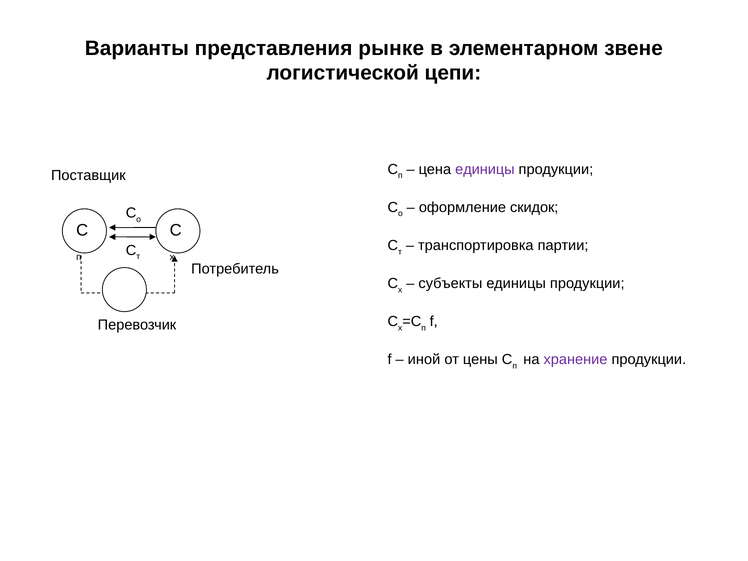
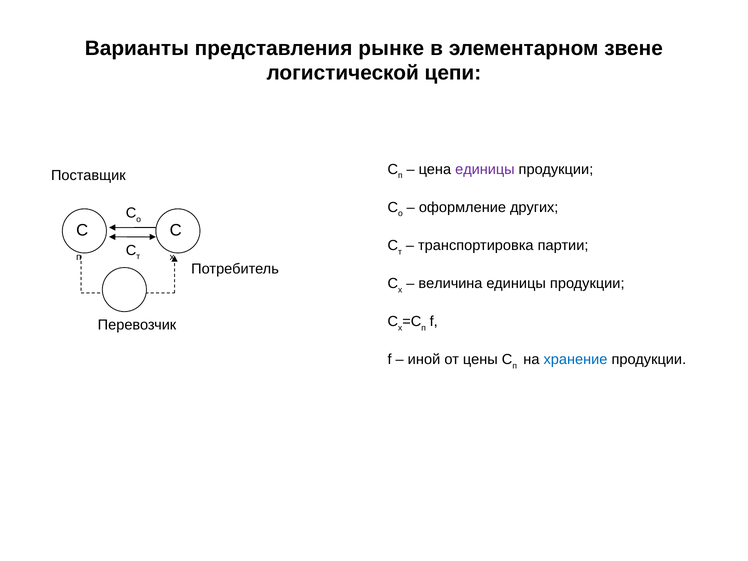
скидок: скидок -> других (534, 207)
субъекты: субъекты -> величина (450, 283)
хранение colour: purple -> blue (575, 360)
